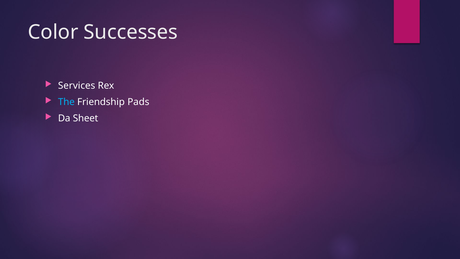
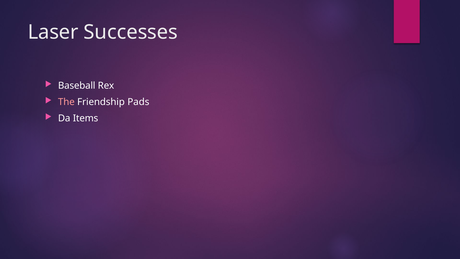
Color: Color -> Laser (53, 32)
Services: Services -> Baseball (77, 86)
The colour: light blue -> pink (66, 102)
Sheet: Sheet -> Items (86, 118)
